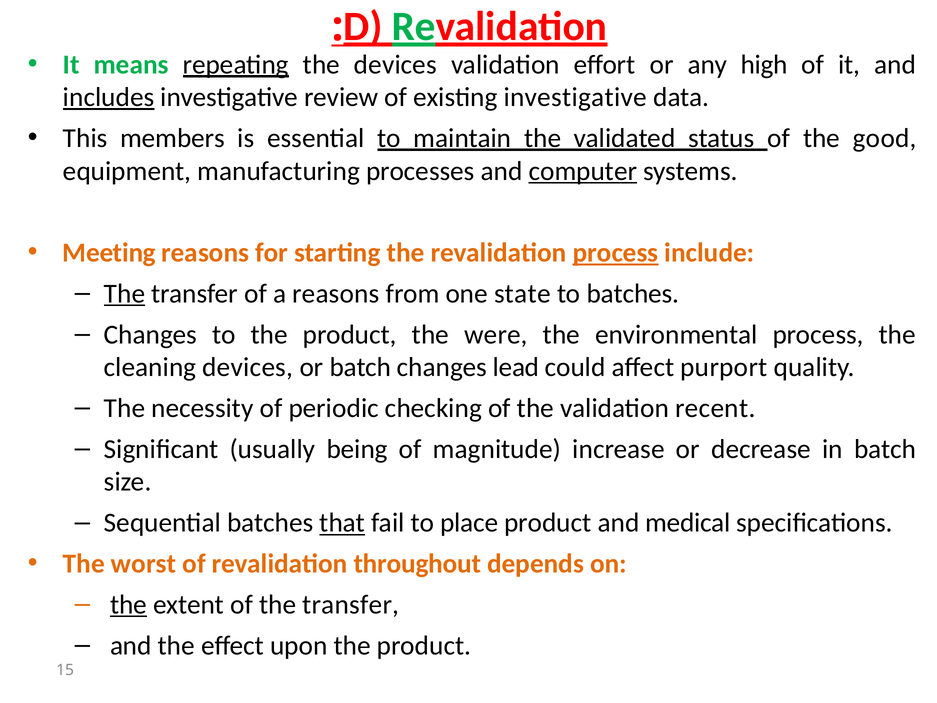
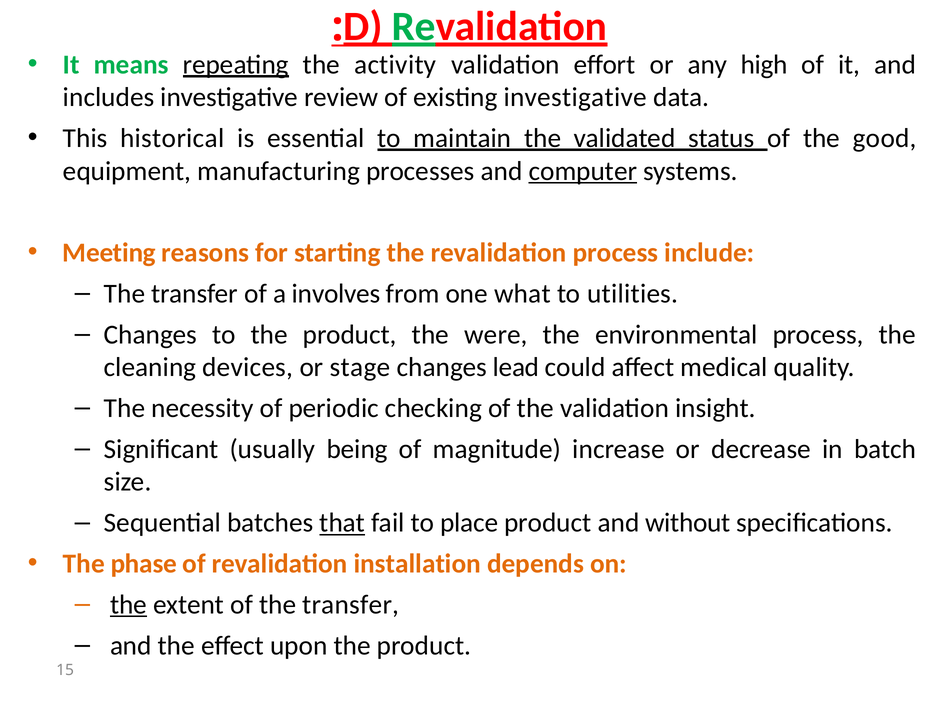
the devices: devices -> activity (395, 64)
includes underline: present -> none (109, 97)
members: members -> historical (172, 138)
process underline: present -> none (615, 253)
The underline: present -> none (125, 294)
a reasons: reasons -> involves (336, 294)
state: state -> what (522, 294)
to batches: batches -> utilities (633, 294)
or batch: batch -> stage (360, 367)
purport: purport -> medical (724, 367)
recent: recent -> insight (715, 408)
medical: medical -> without (688, 523)
worst: worst -> phase (144, 564)
throughout: throughout -> installation (417, 564)
